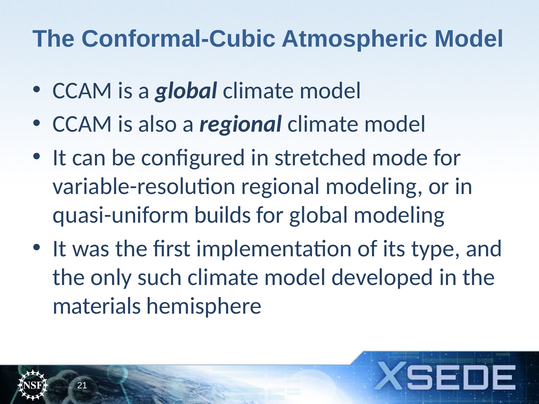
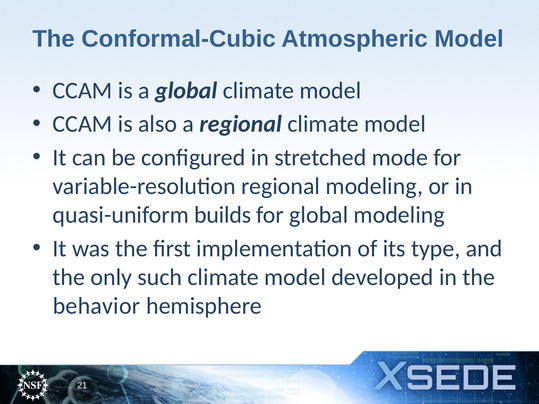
materials: materials -> behavior (96, 306)
